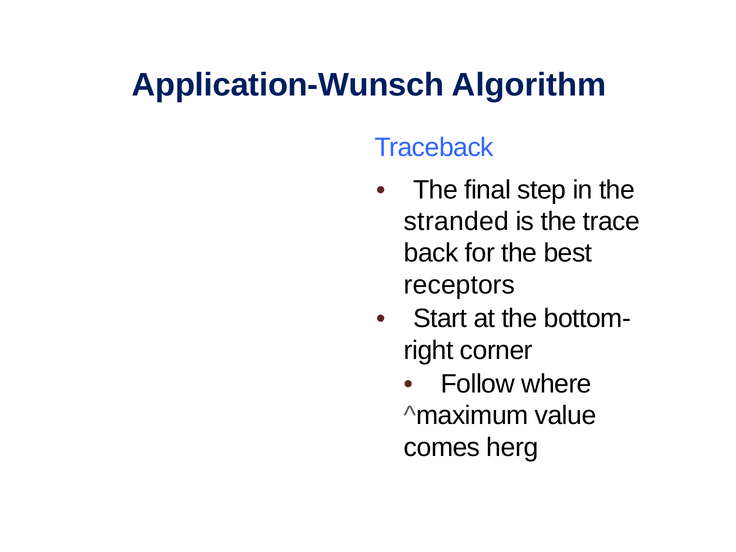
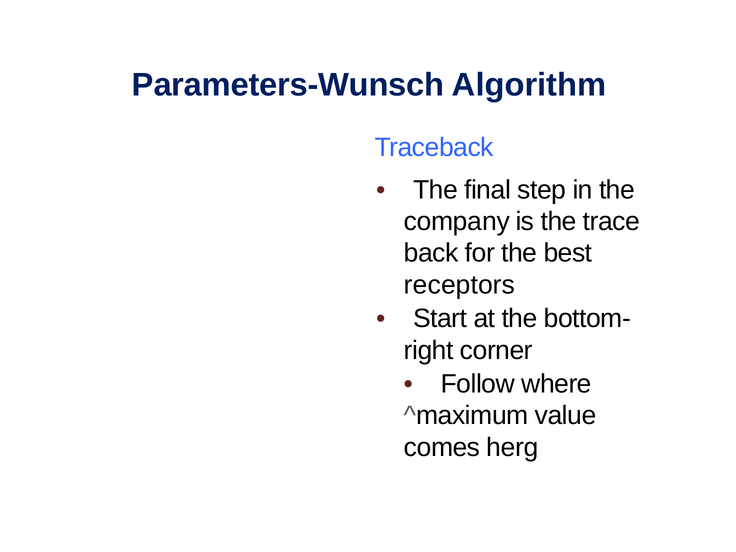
Application-Wunsch: Application-Wunsch -> Parameters-Wunsch (288, 85)
stranded: stranded -> company (457, 222)
